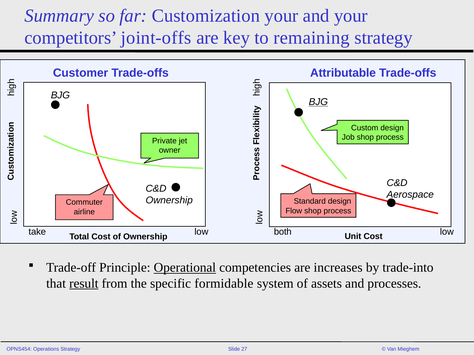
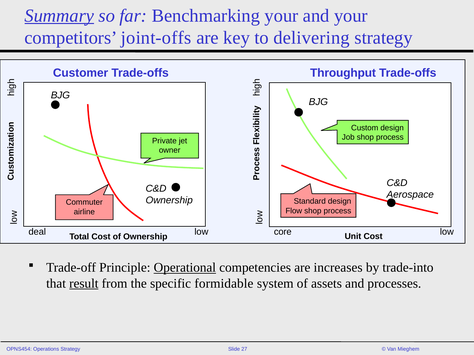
Summary underline: none -> present (59, 16)
Customization: Customization -> Benchmarking (206, 16)
remaining: remaining -> delivering (312, 38)
Attributable: Attributable -> Throughput (343, 73)
BJG underline: present -> none (318, 102)
take: take -> deal (37, 232)
both: both -> core (283, 232)
